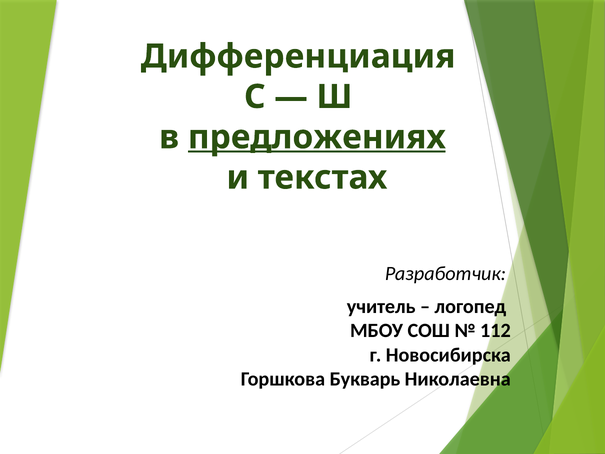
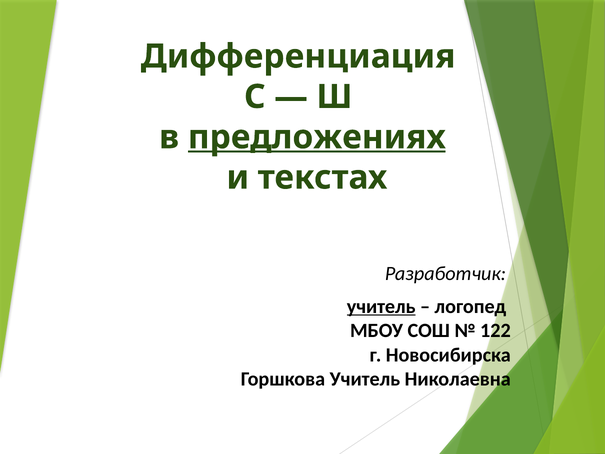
учитель underline: none -> present (381, 306)
112: 112 -> 122 (495, 330)
Горшкова Букварь: Букварь -> Учитель (365, 379)
